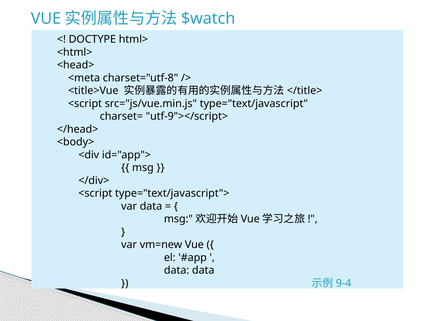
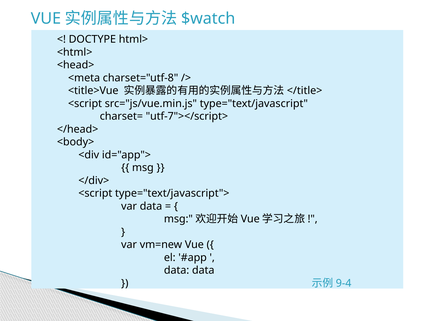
utf-9"></script>: utf-9"></script> -> utf-7"></script> (187, 116)
